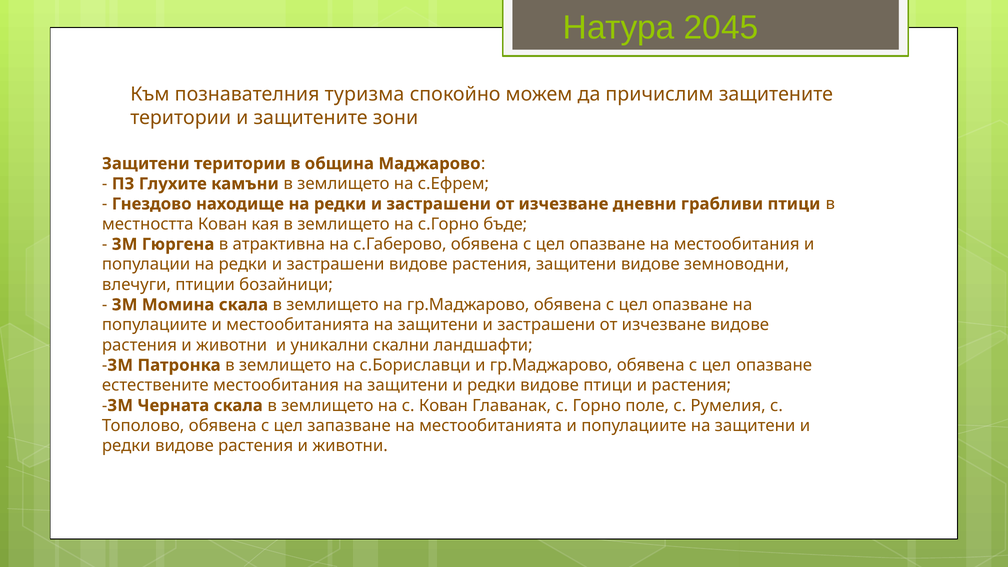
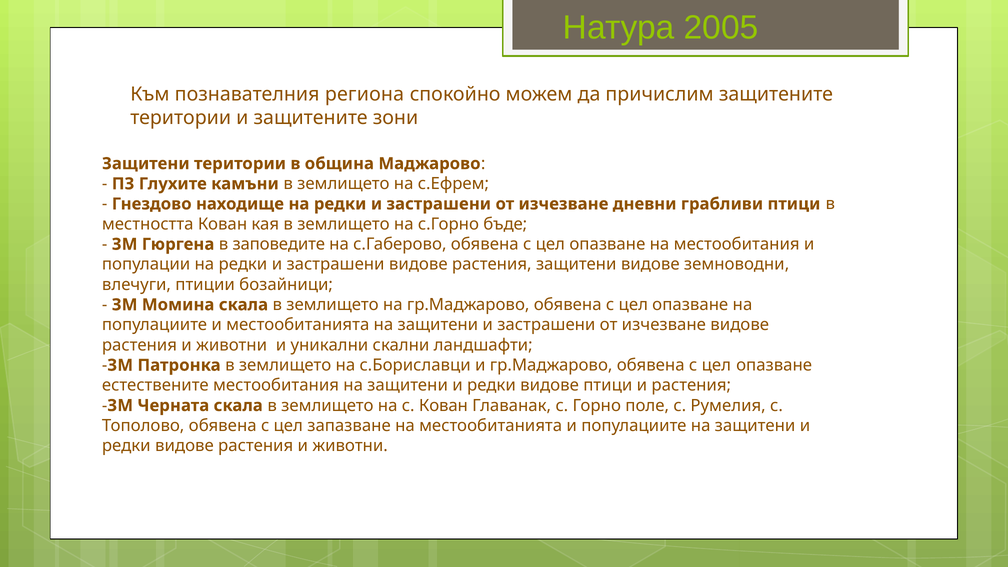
2045: 2045 -> 2005 (721, 27)
туризма: туризма -> региона (365, 94)
атрактивна: атрактивна -> заповедите (279, 244)
